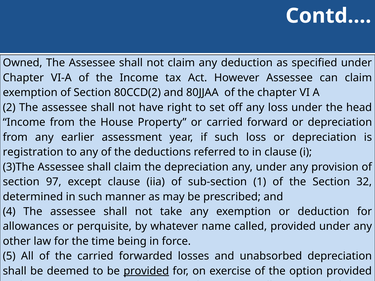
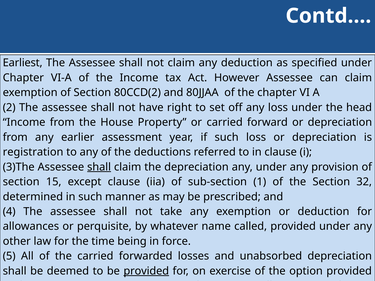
Owned: Owned -> Earliest (23, 63)
shall underline: none -> present (99, 167)
97: 97 -> 15 (54, 182)
